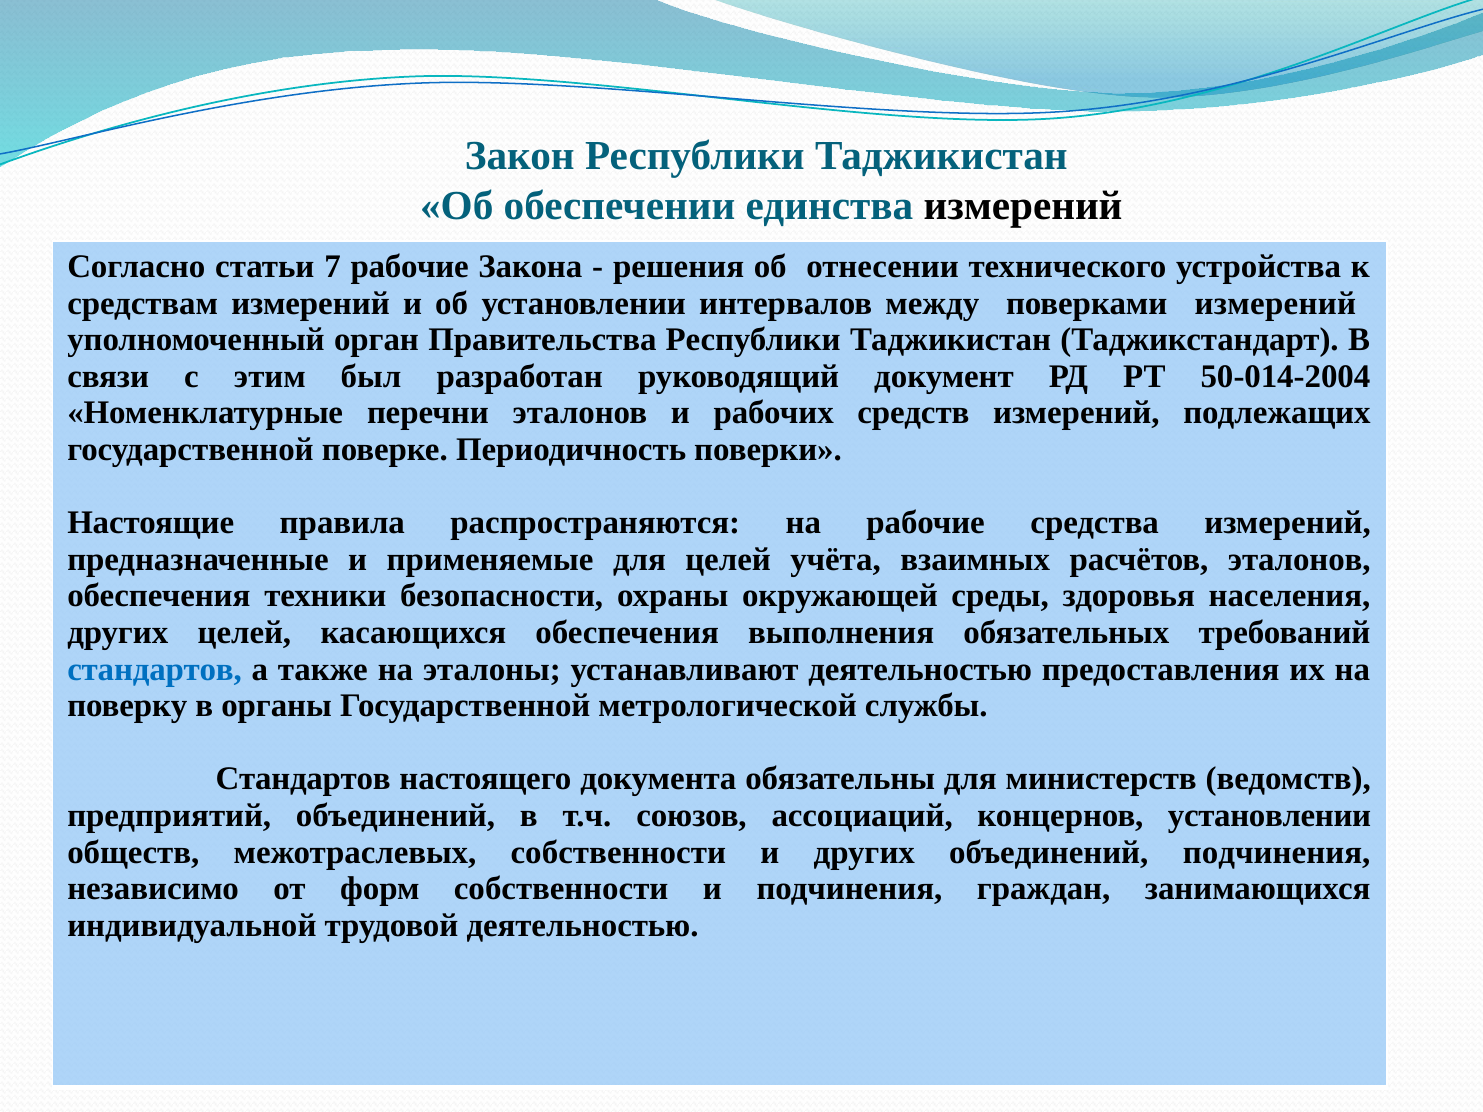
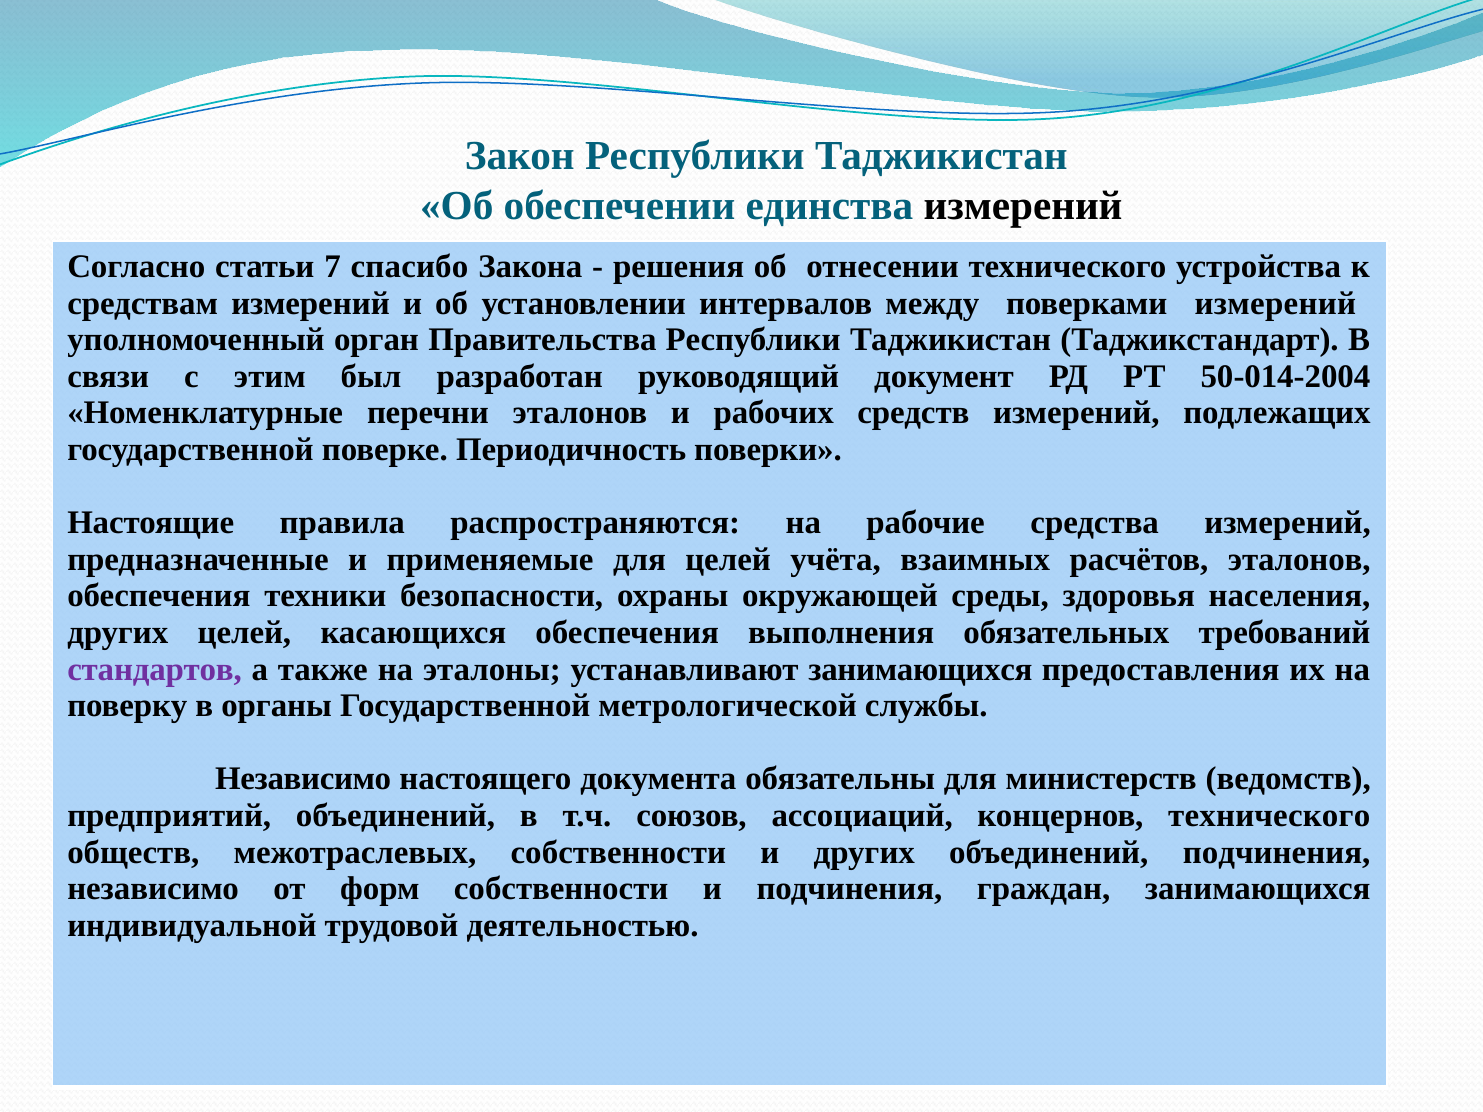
7 рабочие: рабочие -> спасибо (409, 267)
стандартов colour: blue -> purple (155, 669)
устанавливают деятельностью: деятельностью -> занимающихся (920, 669)
Стандартов: Стандартов -> Независимо (303, 779)
концернов установлении: установлении -> технического (1269, 816)
